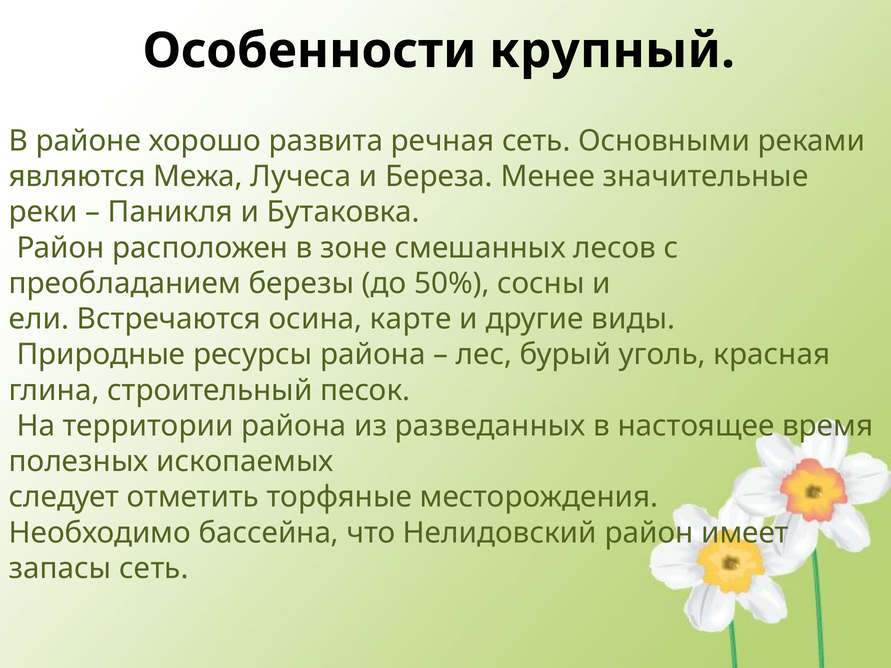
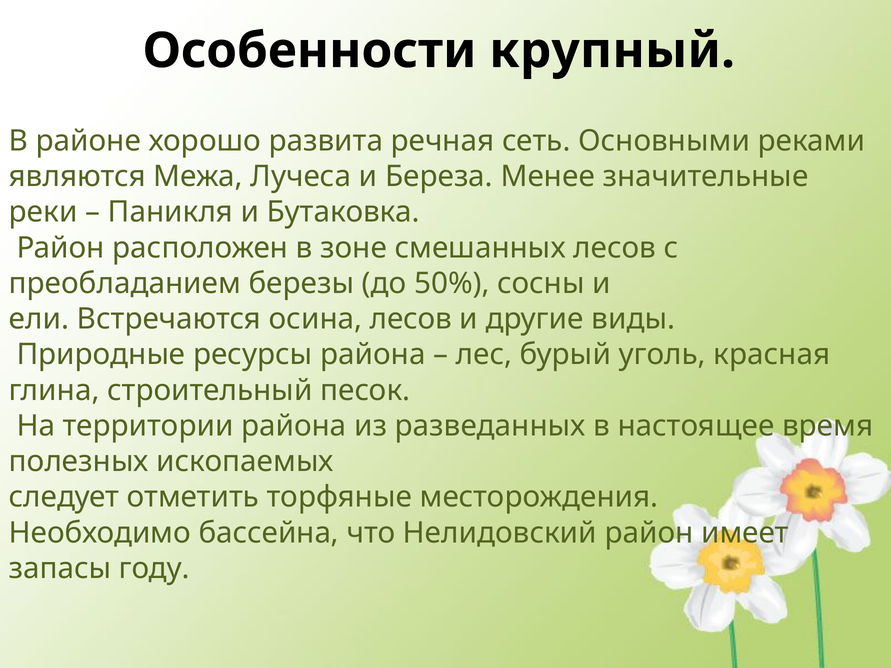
осина карте: карте -> лесов (411, 319)
запасы сеть: сеть -> году (154, 569)
